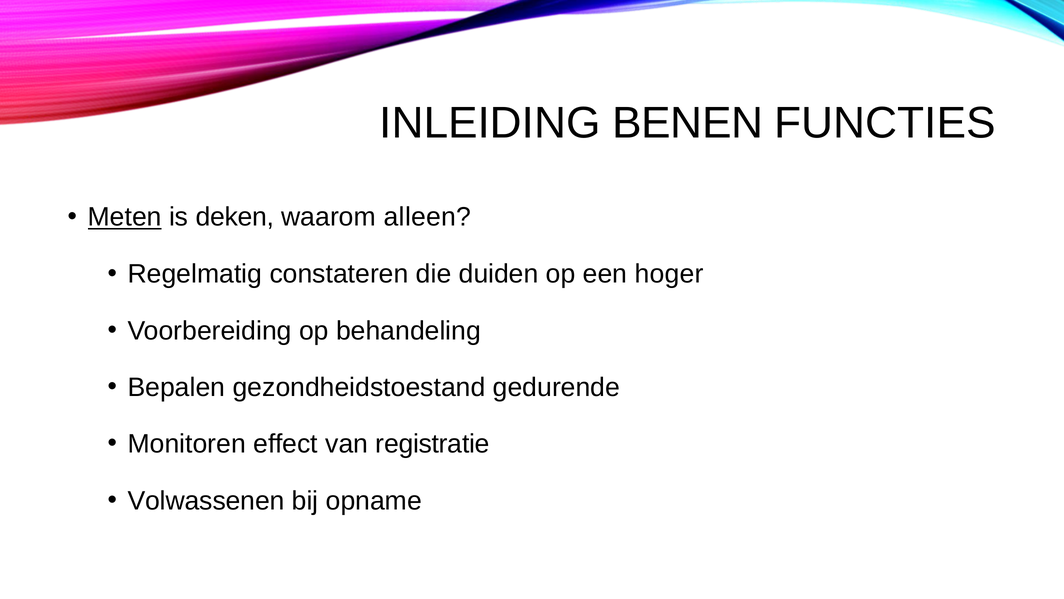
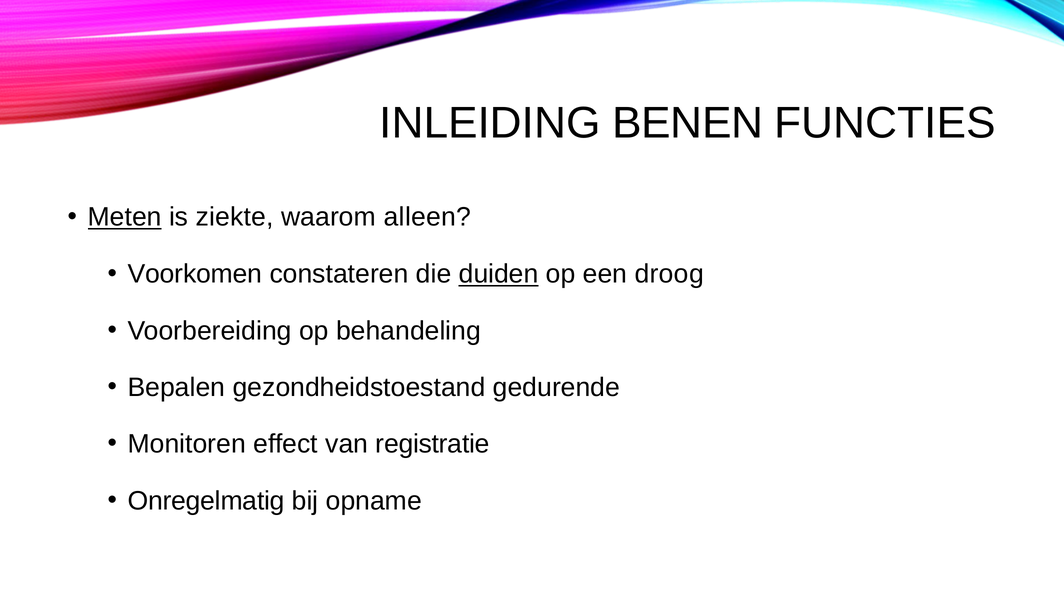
deken: deken -> ziekte (235, 217)
Regelmatig: Regelmatig -> Voorkomen (195, 274)
duiden underline: none -> present (499, 274)
hoger: hoger -> droog (669, 274)
Volwassenen: Volwassenen -> Onregelmatig (206, 500)
